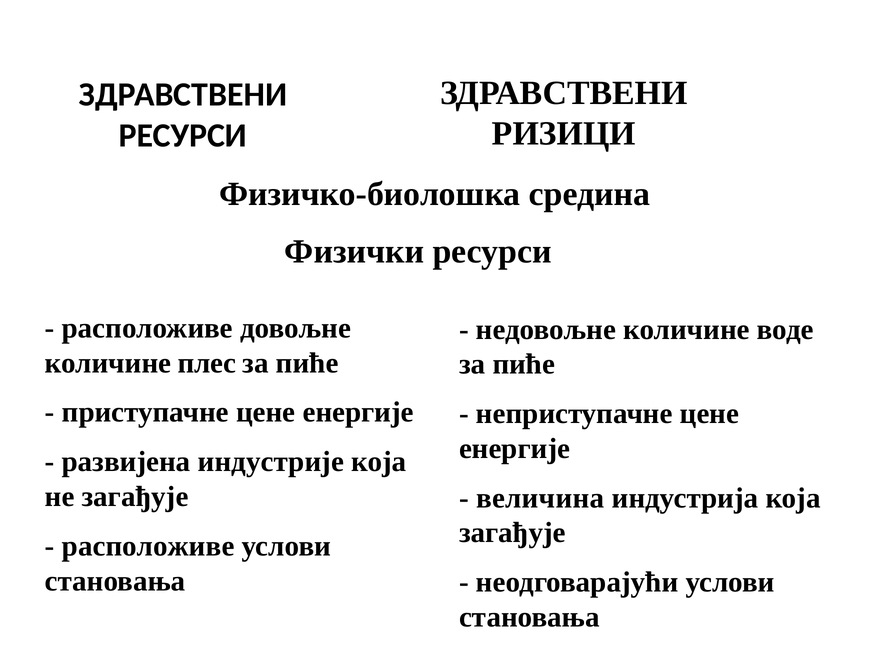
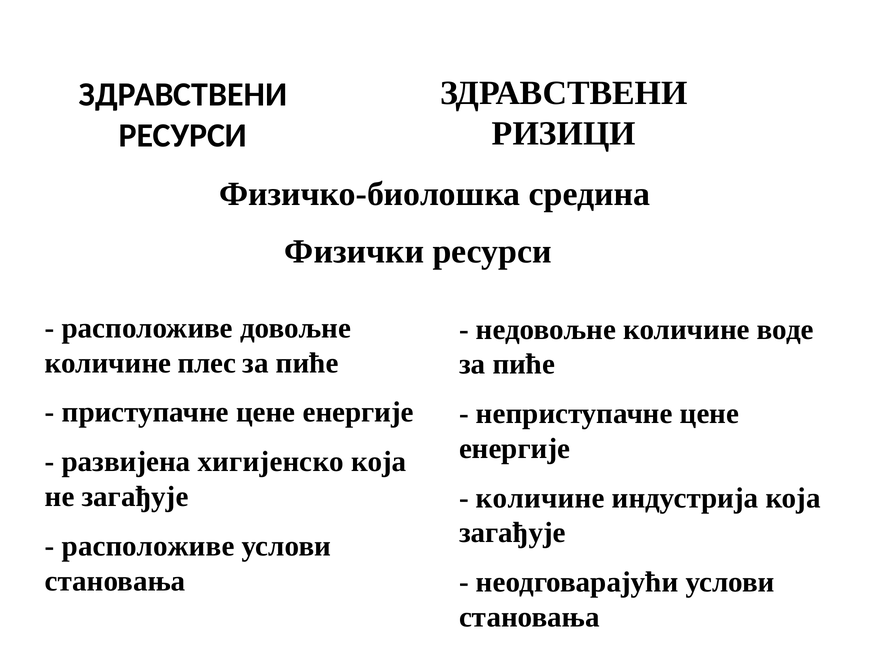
индустрије: индустрије -> хигијенско (271, 462)
величина: величина -> количине (540, 498)
